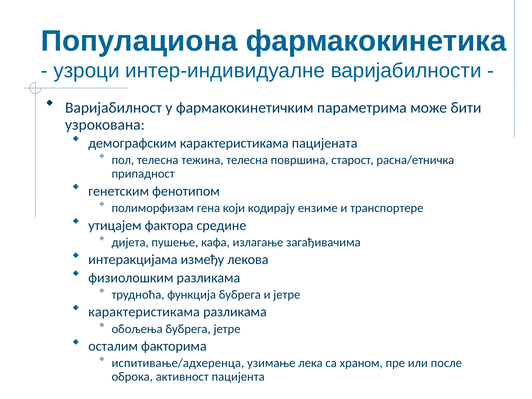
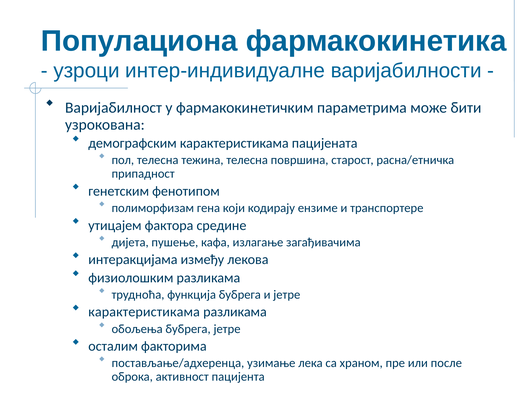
испитивање/адхеренца: испитивање/адхеренца -> постављање/адхеренца (178, 363)
